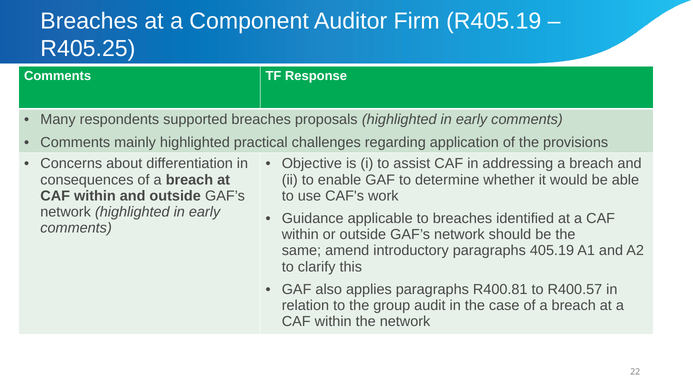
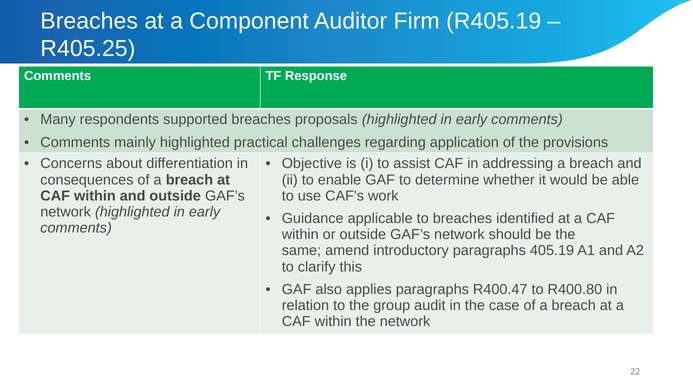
R400.81: R400.81 -> R400.47 (500, 289)
R400.57: R400.57 -> R400.80 (575, 289)
